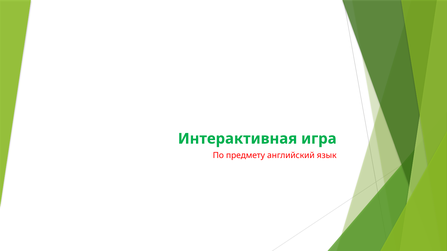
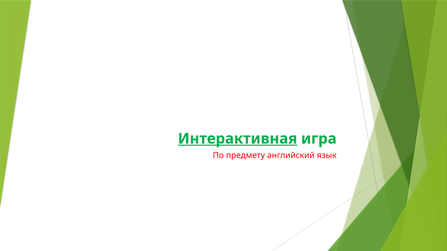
Интерактивная underline: none -> present (238, 139)
